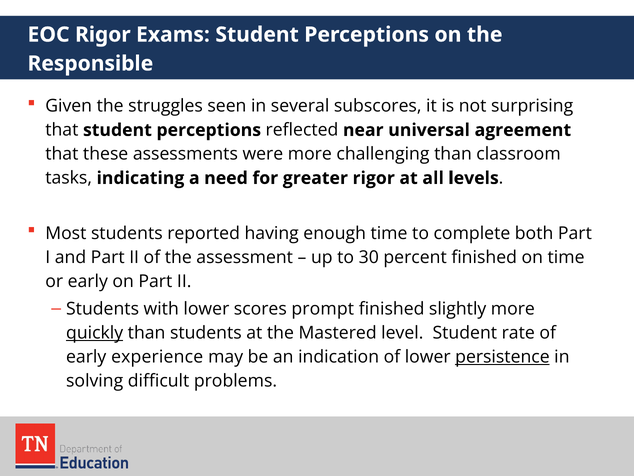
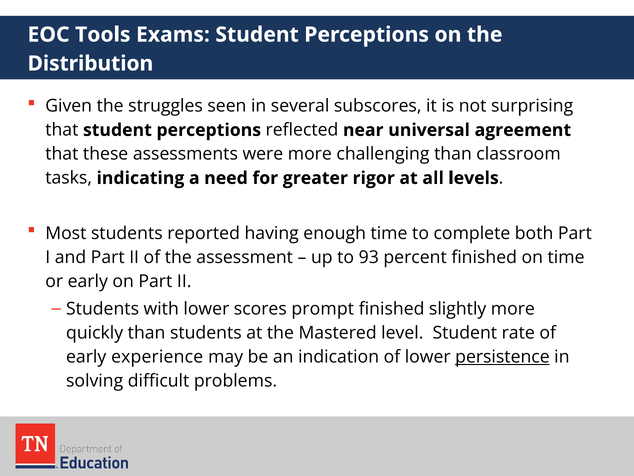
EOC Rigor: Rigor -> Tools (103, 35)
Responsible: Responsible -> Distribution (90, 63)
30: 30 -> 93 (369, 257)
quickly underline: present -> none (95, 332)
